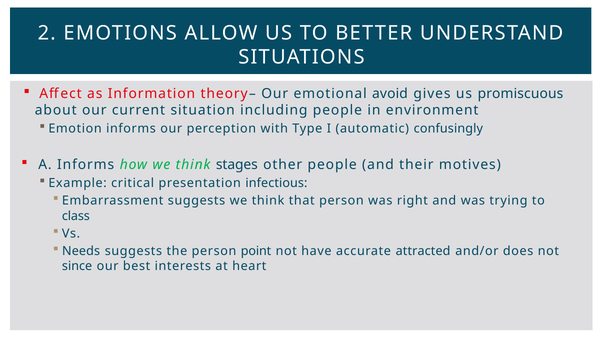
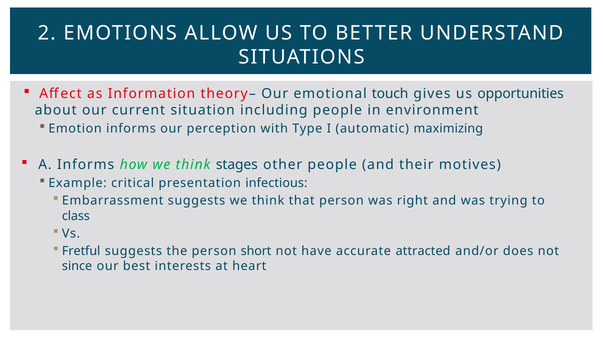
avoid: avoid -> touch (390, 94)
promiscuous: promiscuous -> opportunities (521, 94)
confusingly: confusingly -> maximizing (448, 129)
Needs: Needs -> Fretful (81, 251)
point: point -> short (256, 251)
